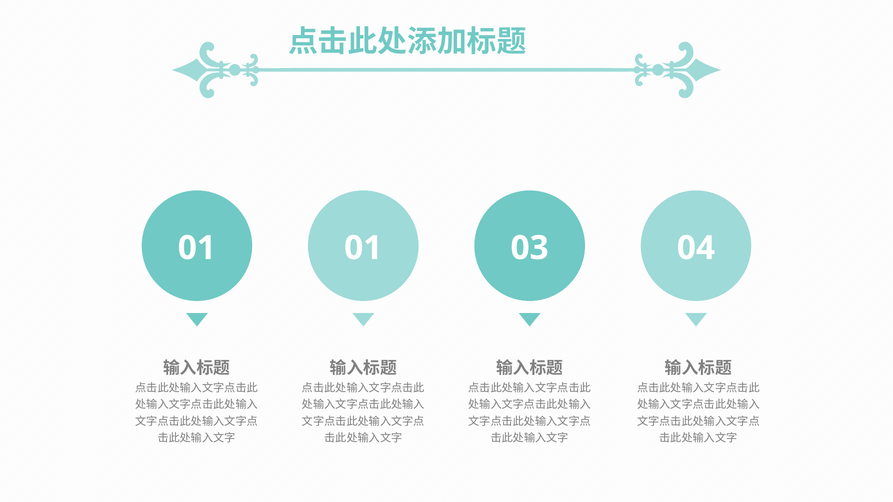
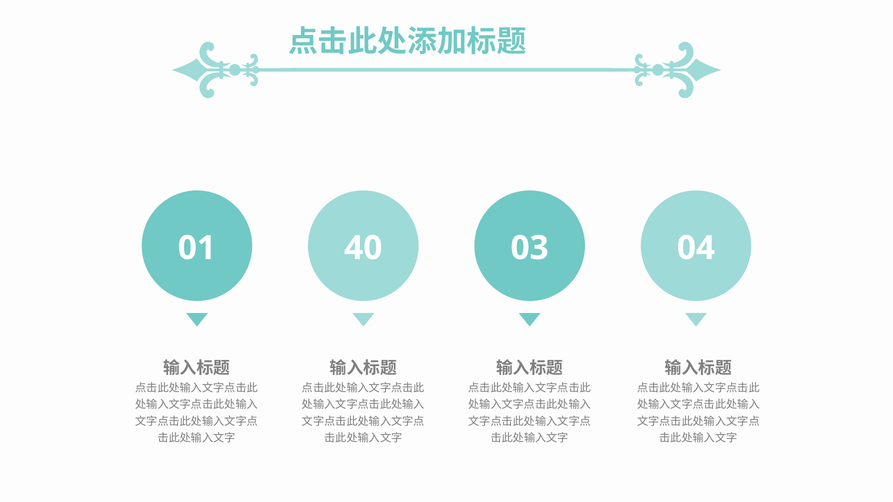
01 01: 01 -> 40 (363, 248)
